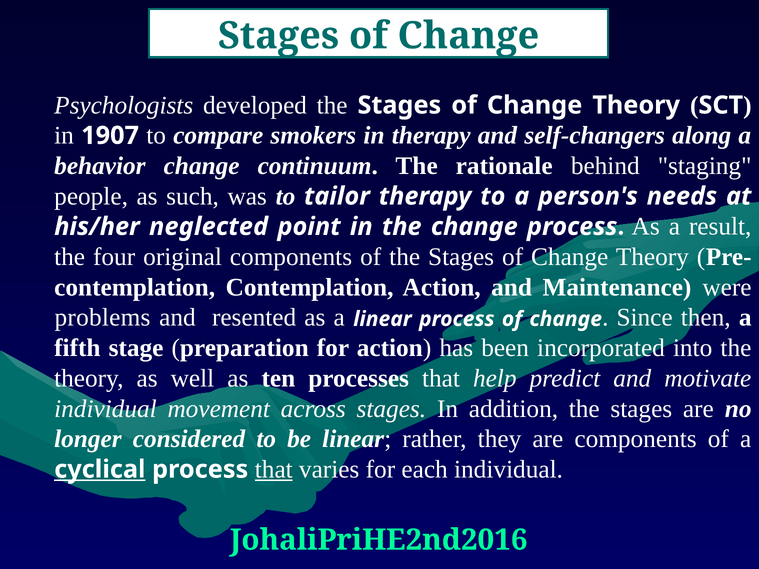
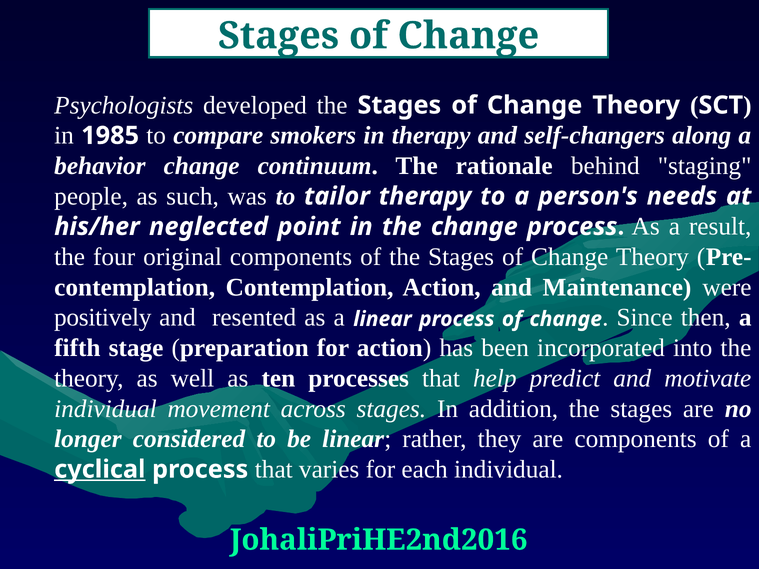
1907: 1907 -> 1985 (110, 136)
problems: problems -> positively (103, 318)
that underline: present -> none (274, 470)
